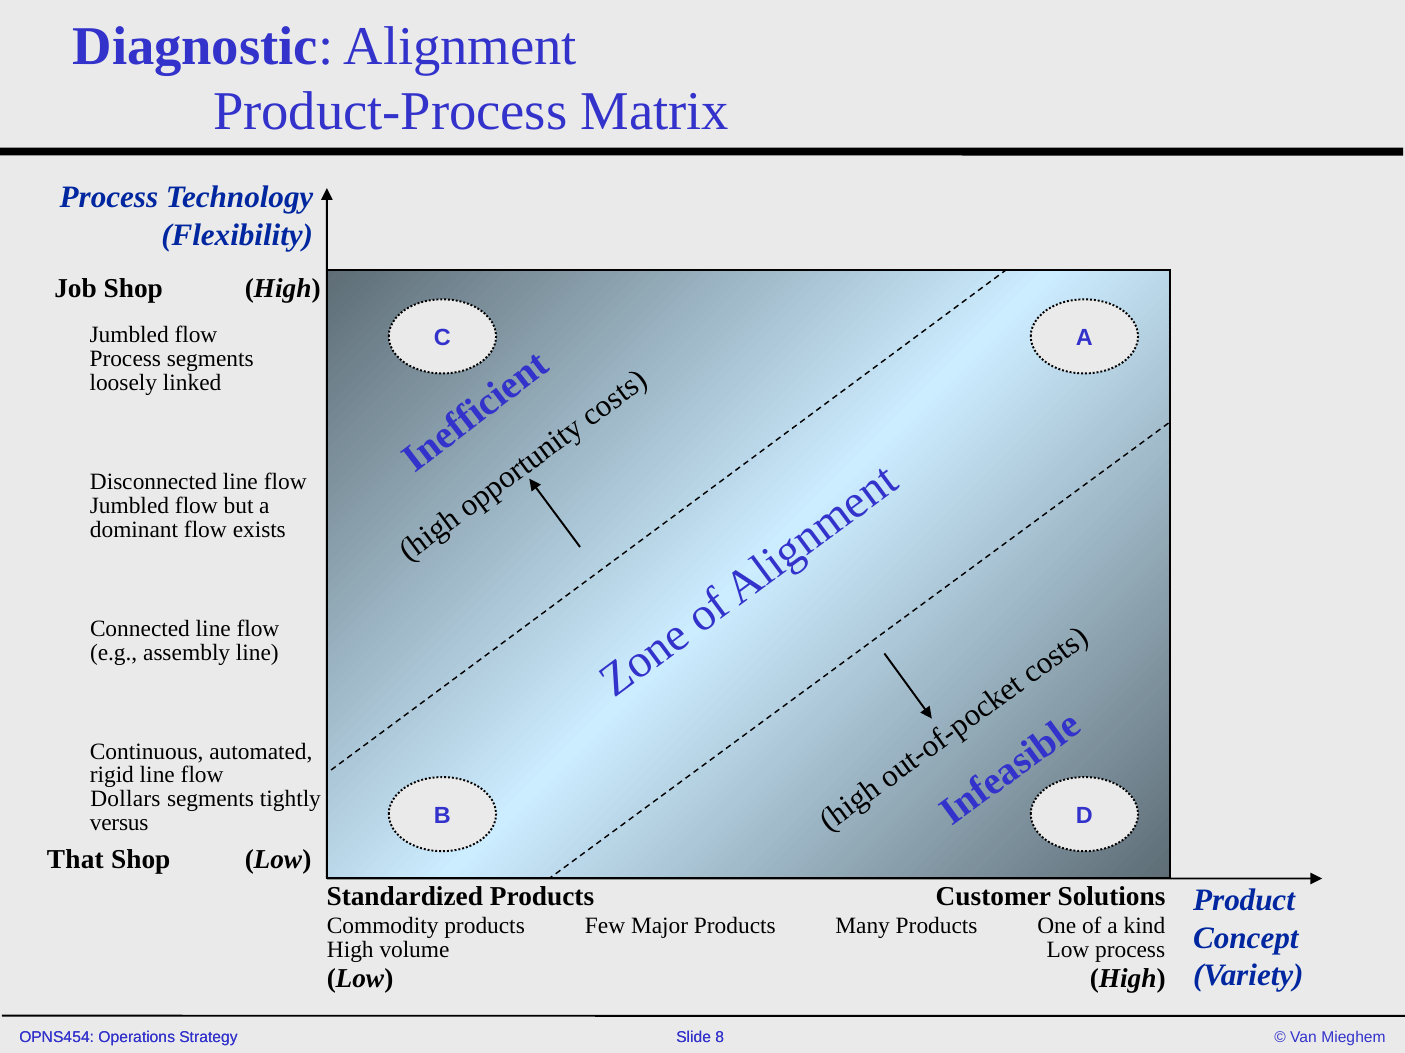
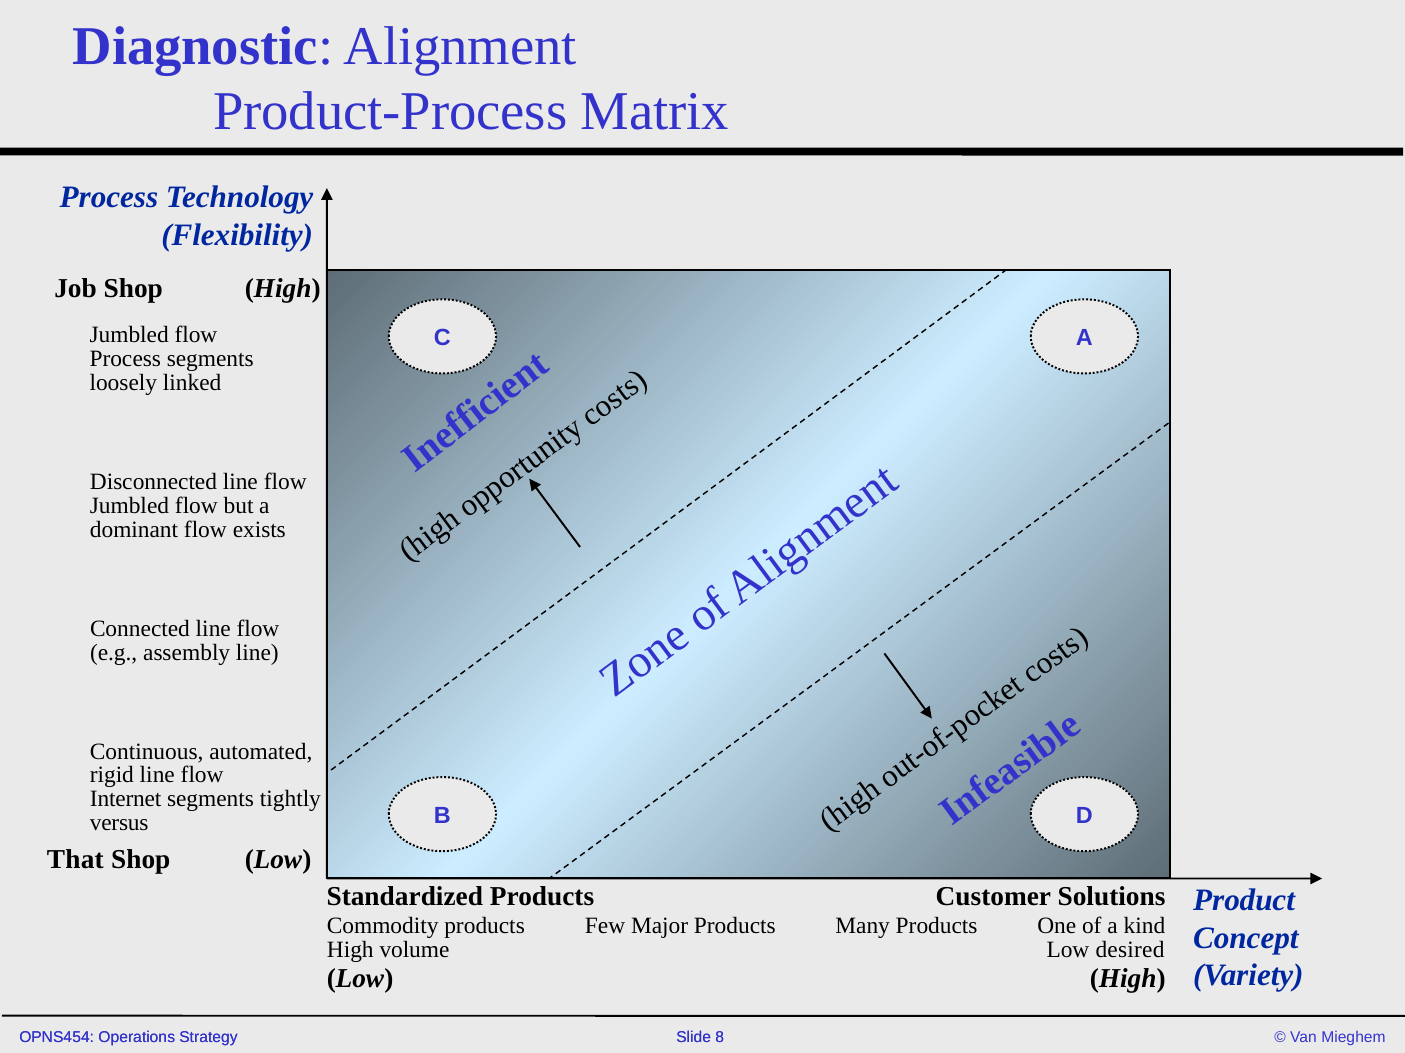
Dollars: Dollars -> Internet (126, 800)
Low process: process -> desired (1130, 950)
